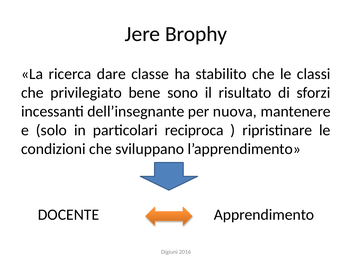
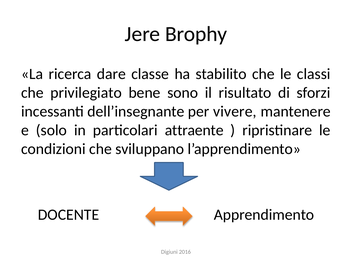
nuova: nuova -> vivere (235, 111)
reciproca: reciproca -> attraente (194, 130)
